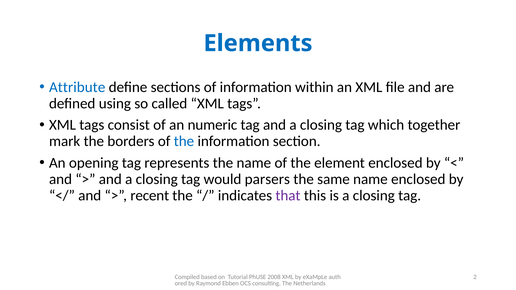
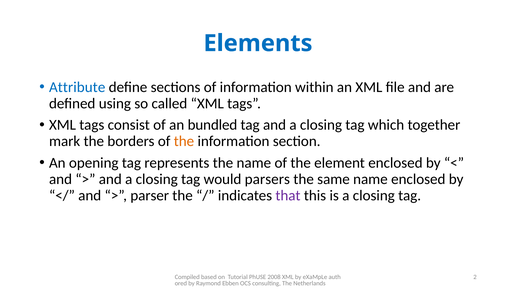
numeric: numeric -> bundled (212, 125)
the colour: blue -> orange (184, 141)
recent: recent -> parser (150, 196)
